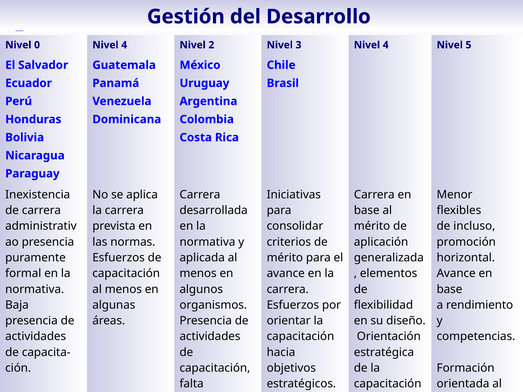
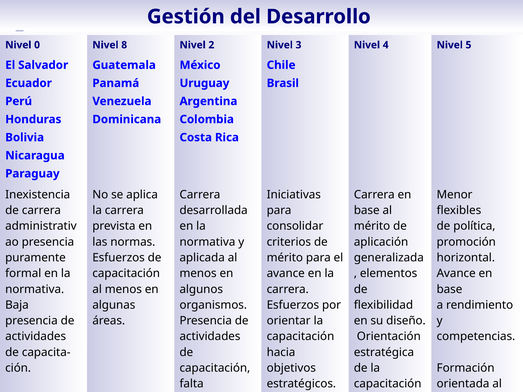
0 Nivel 4: 4 -> 8 (124, 45)
incluso: incluso -> política (474, 226)
